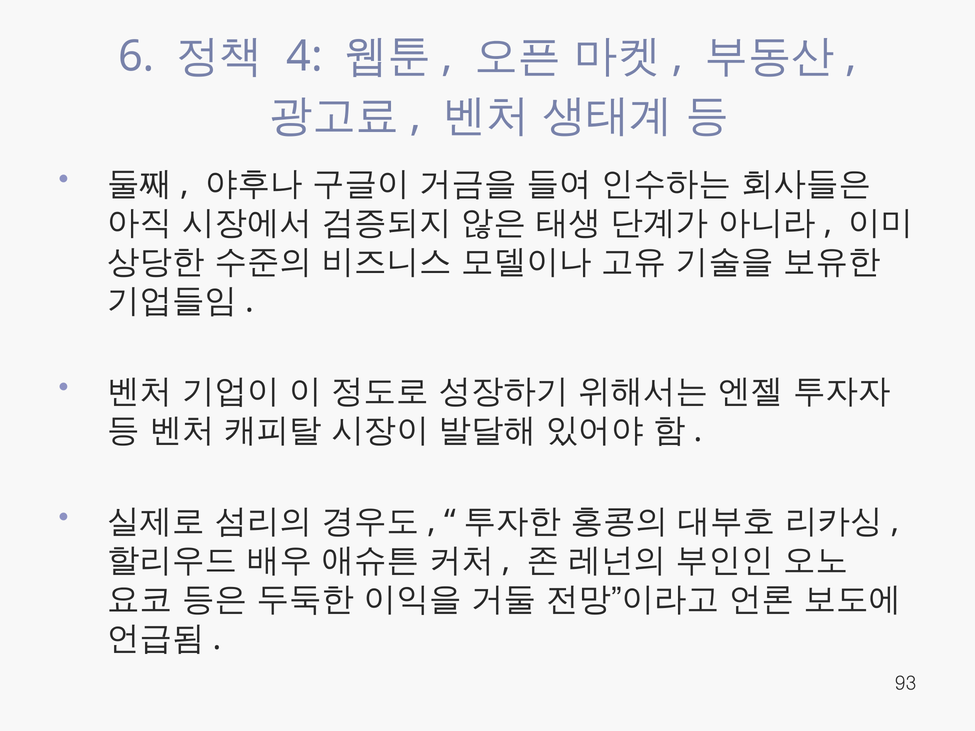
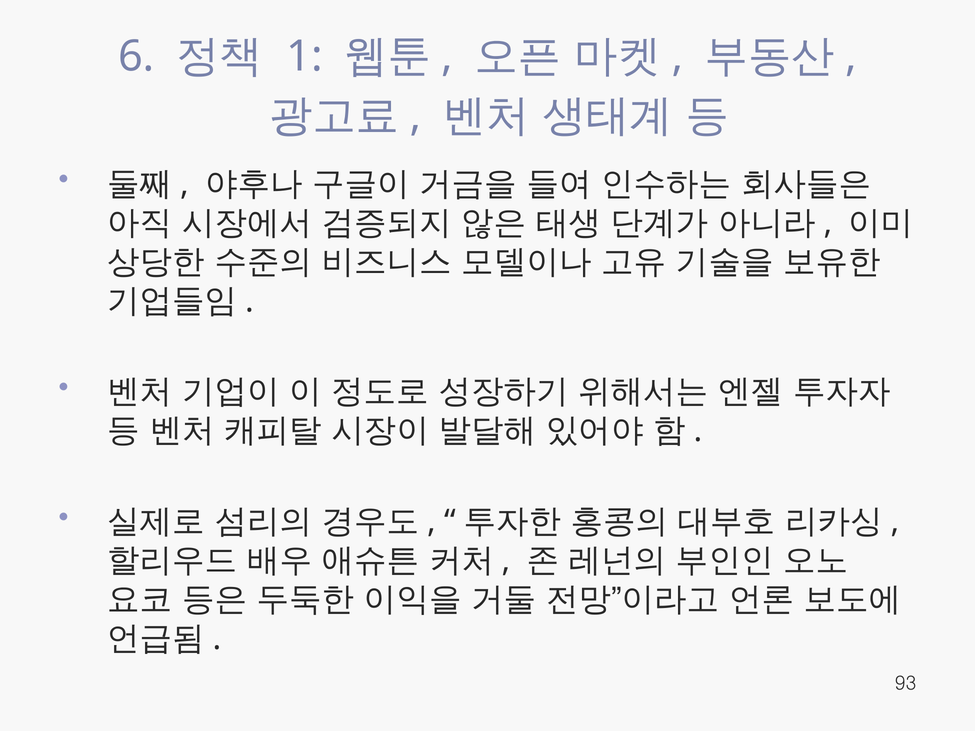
4: 4 -> 1 (304, 56)
